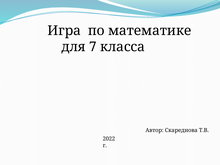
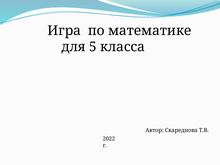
7: 7 -> 5 (93, 47)
